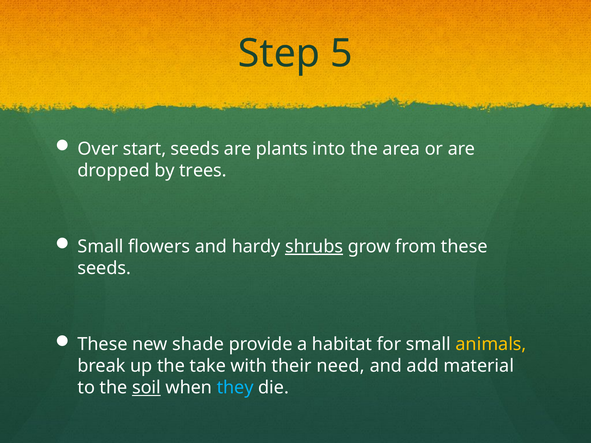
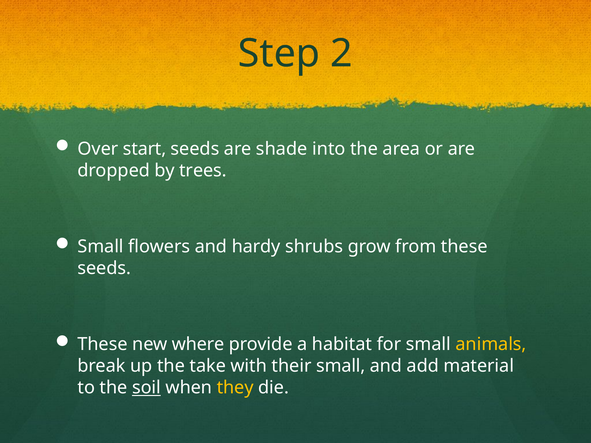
5: 5 -> 2 (342, 54)
plants: plants -> shade (282, 149)
shrubs underline: present -> none (314, 247)
shade: shade -> where (198, 345)
their need: need -> small (341, 366)
they colour: light blue -> yellow (235, 388)
